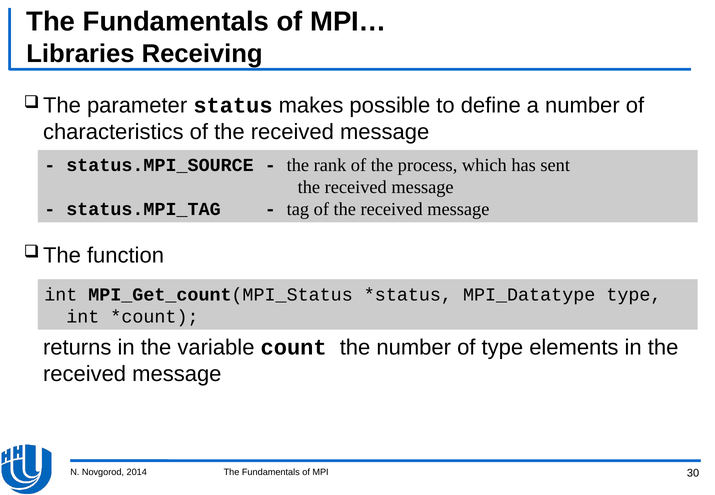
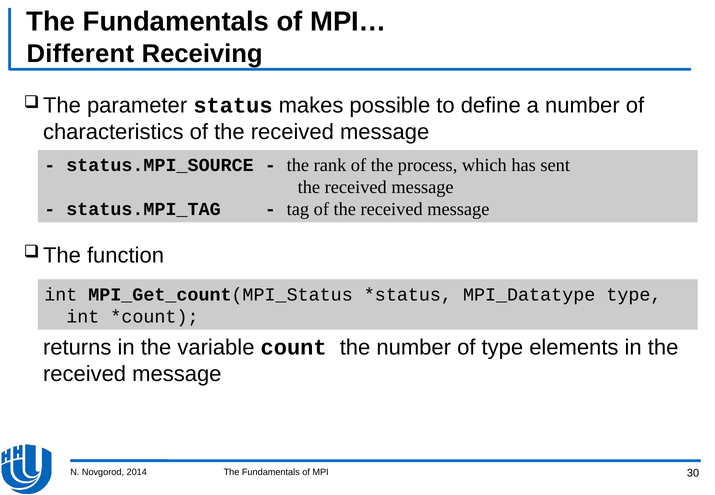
Libraries: Libraries -> Different (80, 54)
